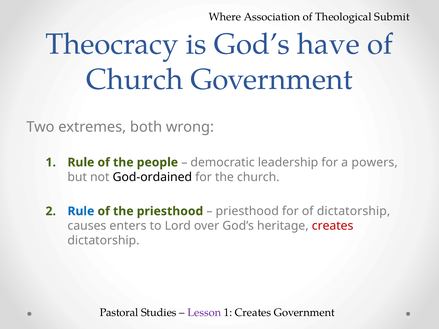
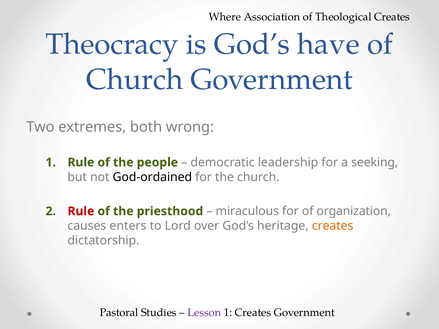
Theological Submit: Submit -> Creates (392, 17)
powers: powers -> seeking (375, 163)
Rule colour: blue -> red (81, 211)
priesthood: priesthood -> miraculous (247, 211)
of dictatorship: dictatorship -> organization (354, 211)
creates colour: red -> orange (333, 226)
